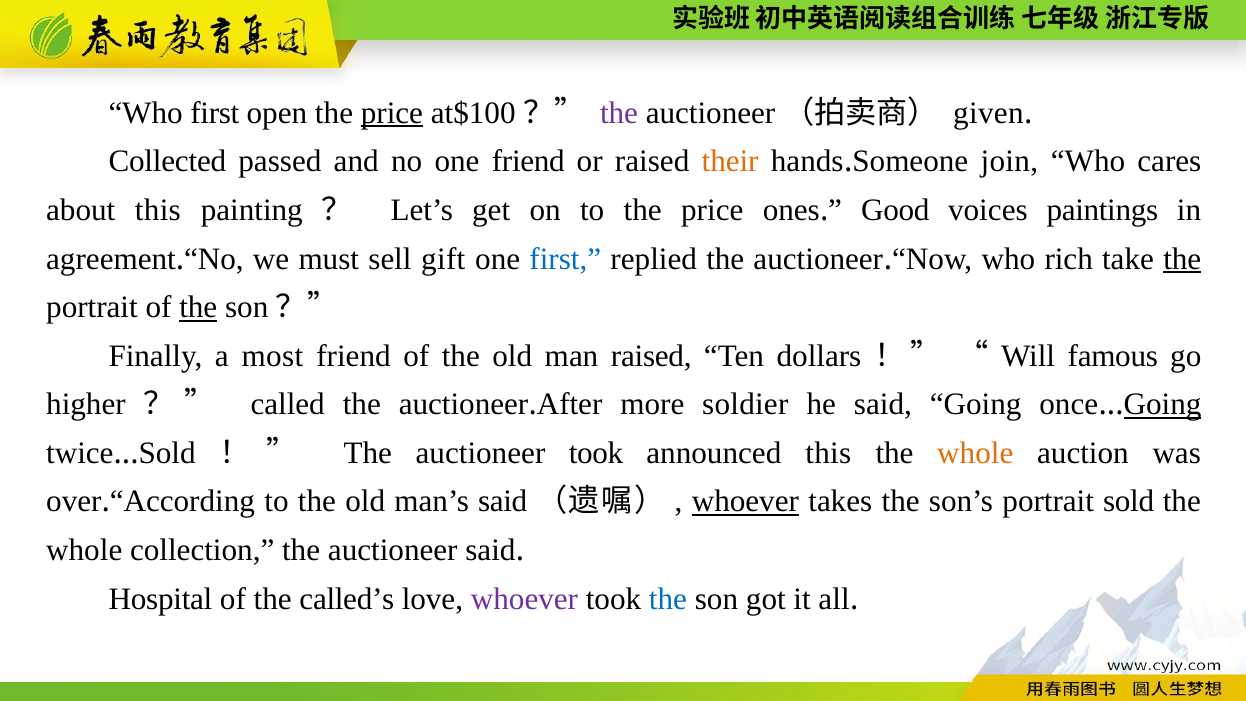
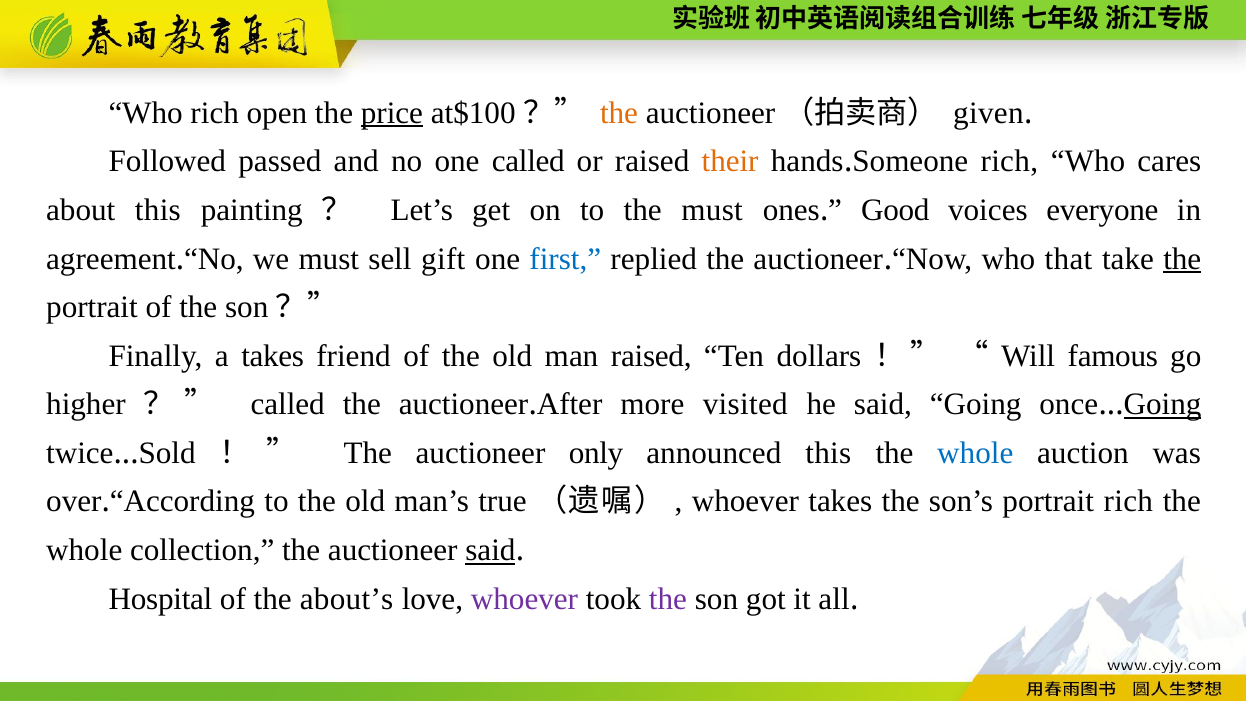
Who first: first -> rich (215, 113)
the colour: purple -> orange (619, 113)
Collected: Collected -> Followed (167, 162)
one friend: friend -> called (528, 162)
join: join -> rich (1009, 162)
to the price: price -> must (712, 210)
paintings: paintings -> everyone (1102, 210)
rich: rich -> that (1069, 259)
the underline: present -> none (198, 307)
a most: most -> takes (273, 356)
soldier: soldier -> visited (745, 404)
auctioneer took: took -> only (596, 453)
whole colour: orange -> blue (975, 453)
man’s said: said -> true (502, 502)
whoever underline: present -> none (745, 502)
portrait sold: sold -> rich (1128, 502)
said underline: none -> present (490, 550)
called’s: called’s -> about’s (347, 599)
the colour: blue -> purple (668, 599)
